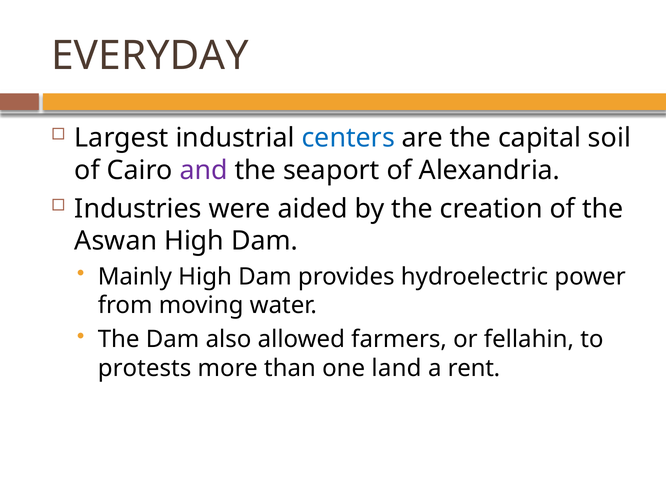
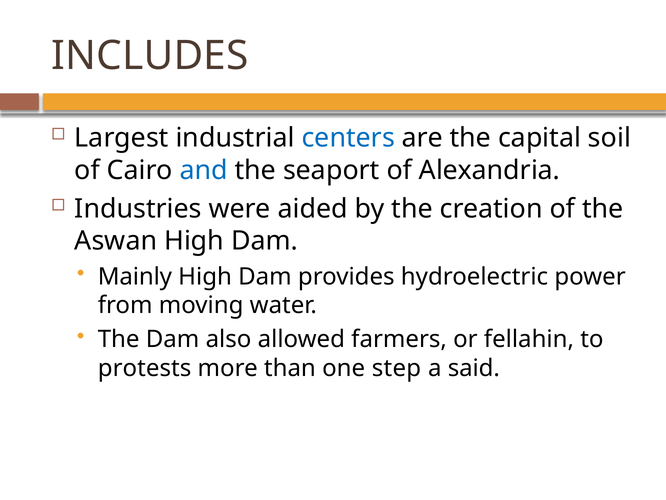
EVERYDAY: EVERYDAY -> INCLUDES (150, 56)
and colour: purple -> blue (204, 170)
land: land -> step (396, 368)
rent: rent -> said (474, 368)
